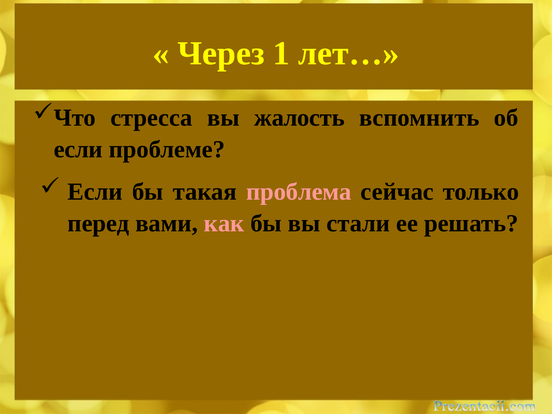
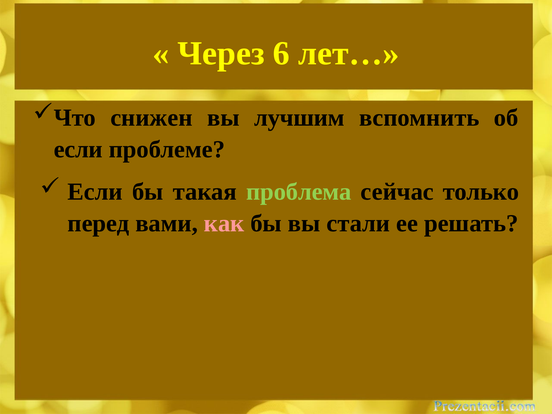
1: 1 -> 6 (281, 53)
стресса: стресса -> снижен (151, 118)
жалость: жалость -> лучшим (299, 118)
проблема colour: pink -> light green (299, 192)
